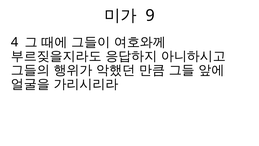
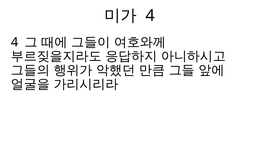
9: 9 -> 4 (150, 16)
